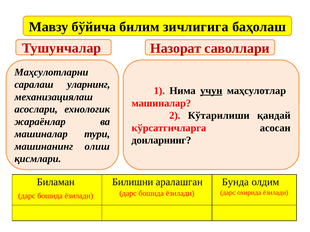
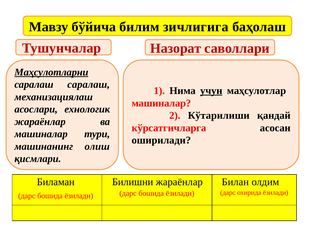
Маҳсулотларни underline: none -> present (51, 72)
саралаш уларнинг: уларнинг -> саралаш (89, 85)
донларнинг: донларнинг -> оширилади (161, 141)
Билишни аралашган: аралашган -> жараёнлар (179, 182)
Бунда: Бунда -> Билан (235, 182)
